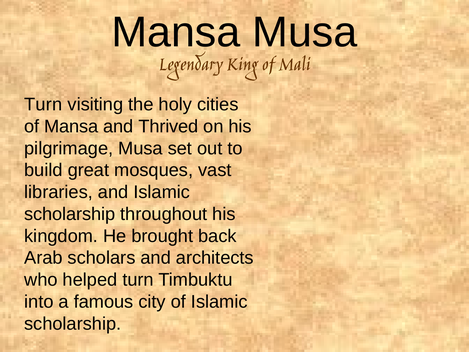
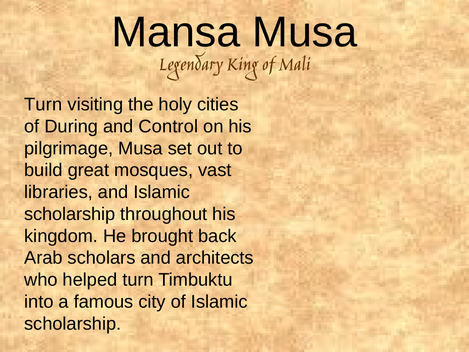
of Mansa: Mansa -> During (71, 126)
Thrived: Thrived -> Control (168, 126)
